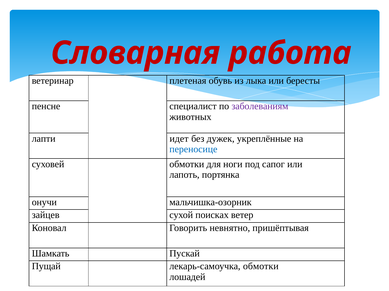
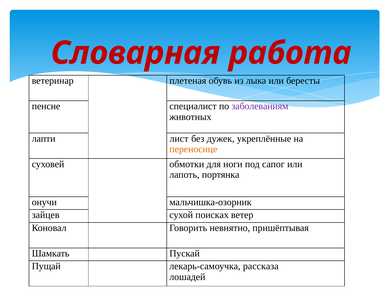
идет: идет -> лист (179, 139)
переносице colour: blue -> orange (193, 150)
лекарь-самоучка обмотки: обмотки -> рассказа (261, 267)
